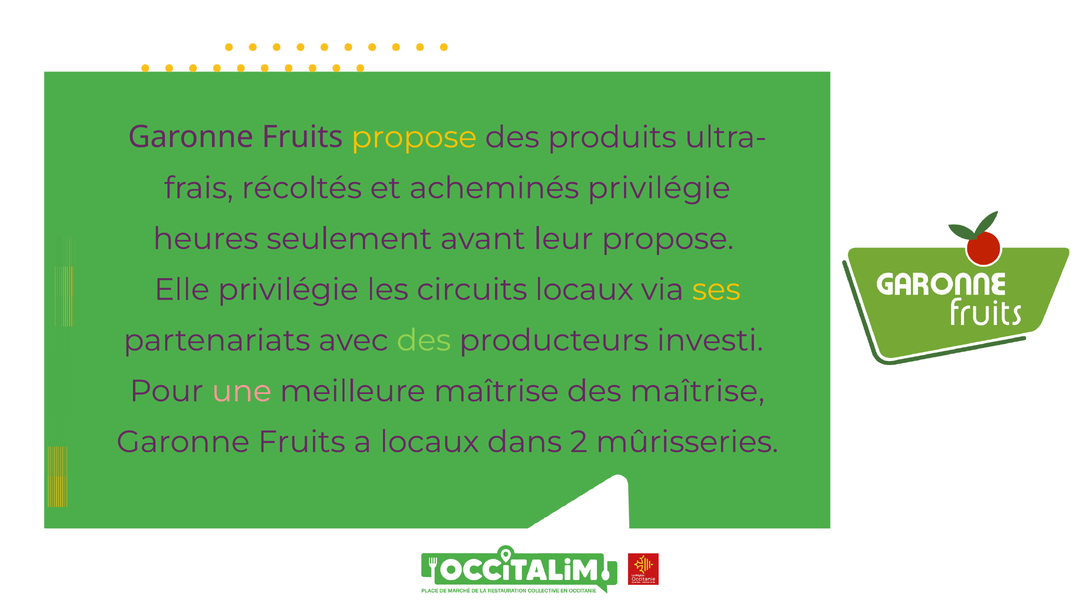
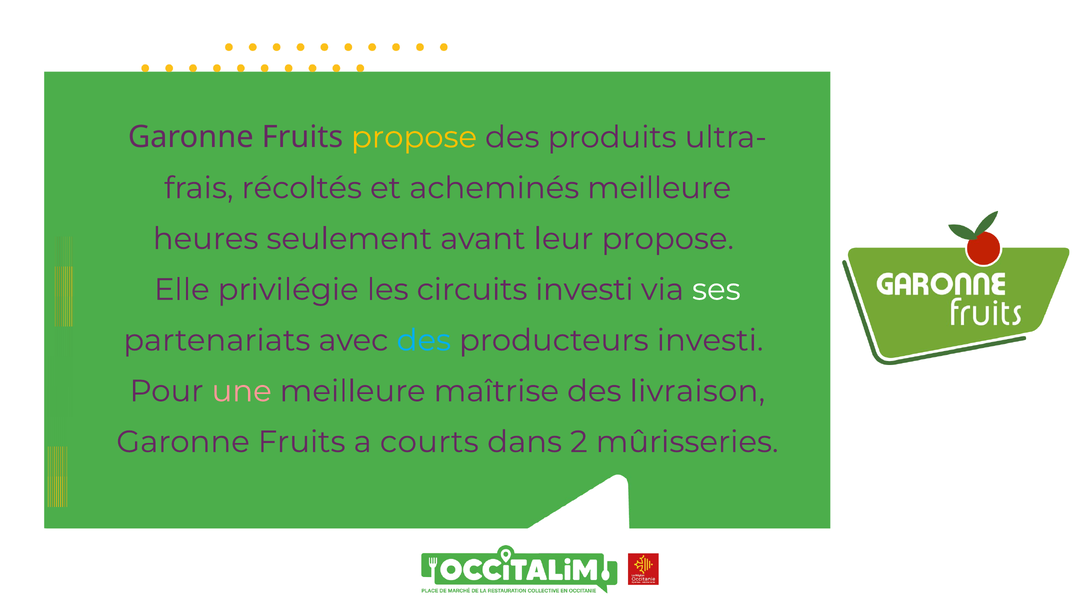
acheminés privilégie: privilégie -> meilleure (659, 188)
circuits locaux: locaux -> investi (584, 289)
ses colour: yellow -> white (716, 289)
des colour: light green -> light blue (424, 340)
des maîtrise: maîtrise -> livraison (697, 391)
a locaux: locaux -> courts (429, 442)
